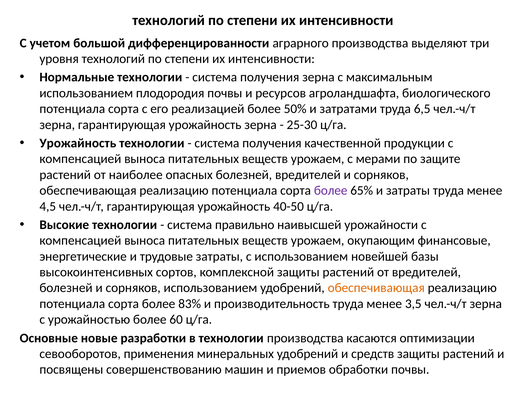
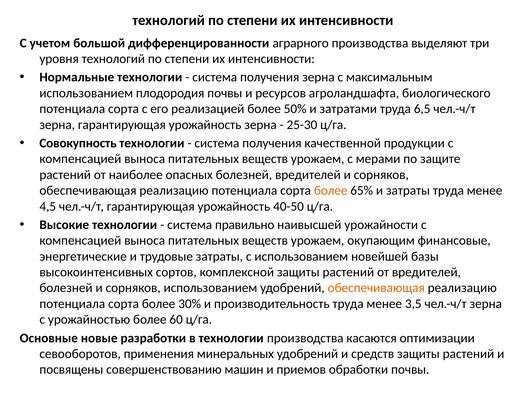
Урожайность: Урожайность -> Совокупность (78, 143)
более colour: purple -> orange (331, 190)
83%: 83% -> 30% (190, 303)
